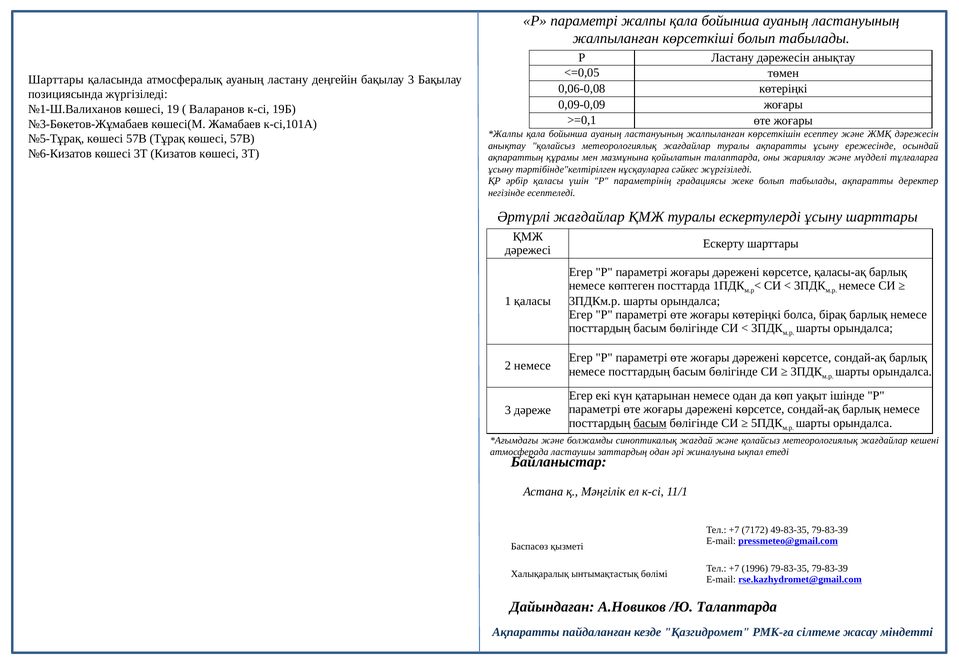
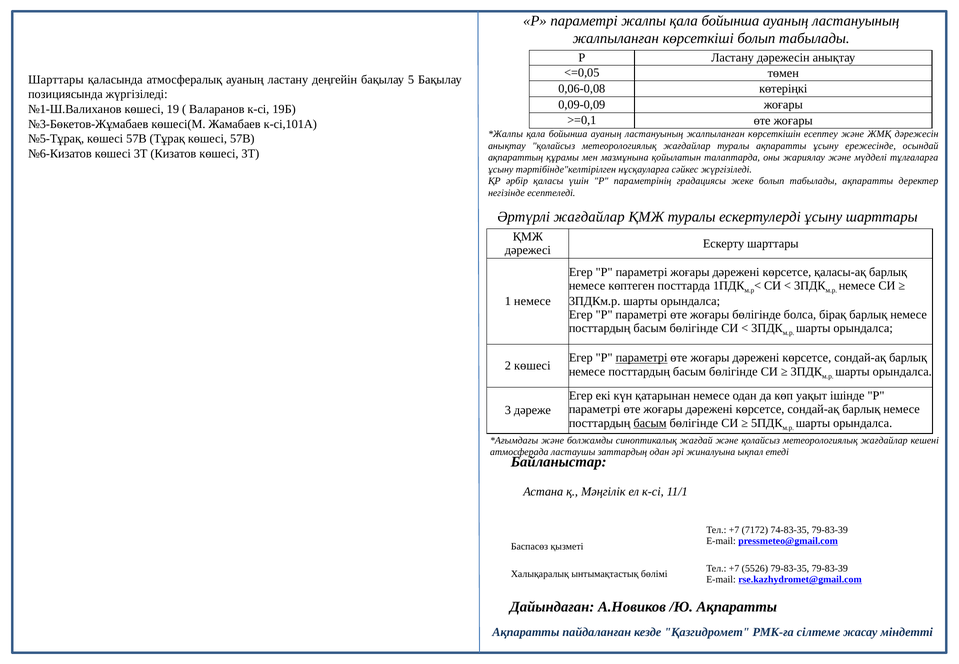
бақылау 3: 3 -> 5 (411, 80)
1 қаласы: қаласы -> немесе (532, 301)
жоғары көтеріңкі: көтеріңкі -> бөлігінде (757, 315)
параметрі underline: none -> present (642, 358)
2 немесе: немесе -> көшесі (532, 366)
49-83-35: 49-83-35 -> 74-83-35 (790, 530)
1996: 1996 -> 5526 (755, 568)
/Ю Талаптарда: Талаптарда -> Ақпаратты (737, 607)
